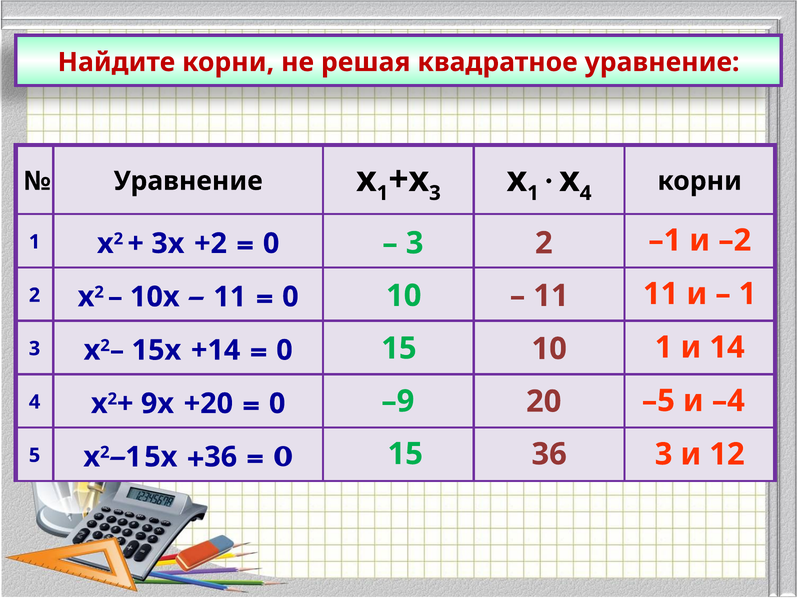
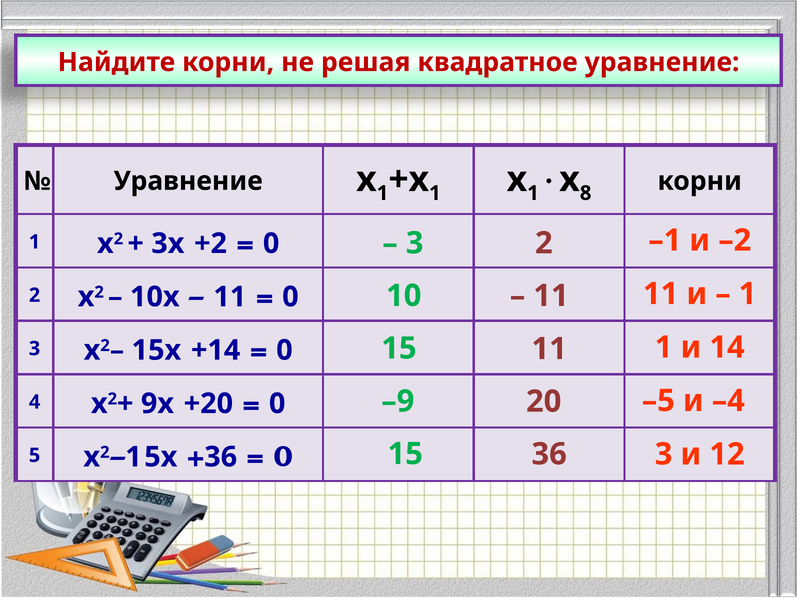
3: 3 -> 1 (435, 193)
4: 4 -> 8 (586, 193)
15 10: 10 -> 11 (549, 349)
